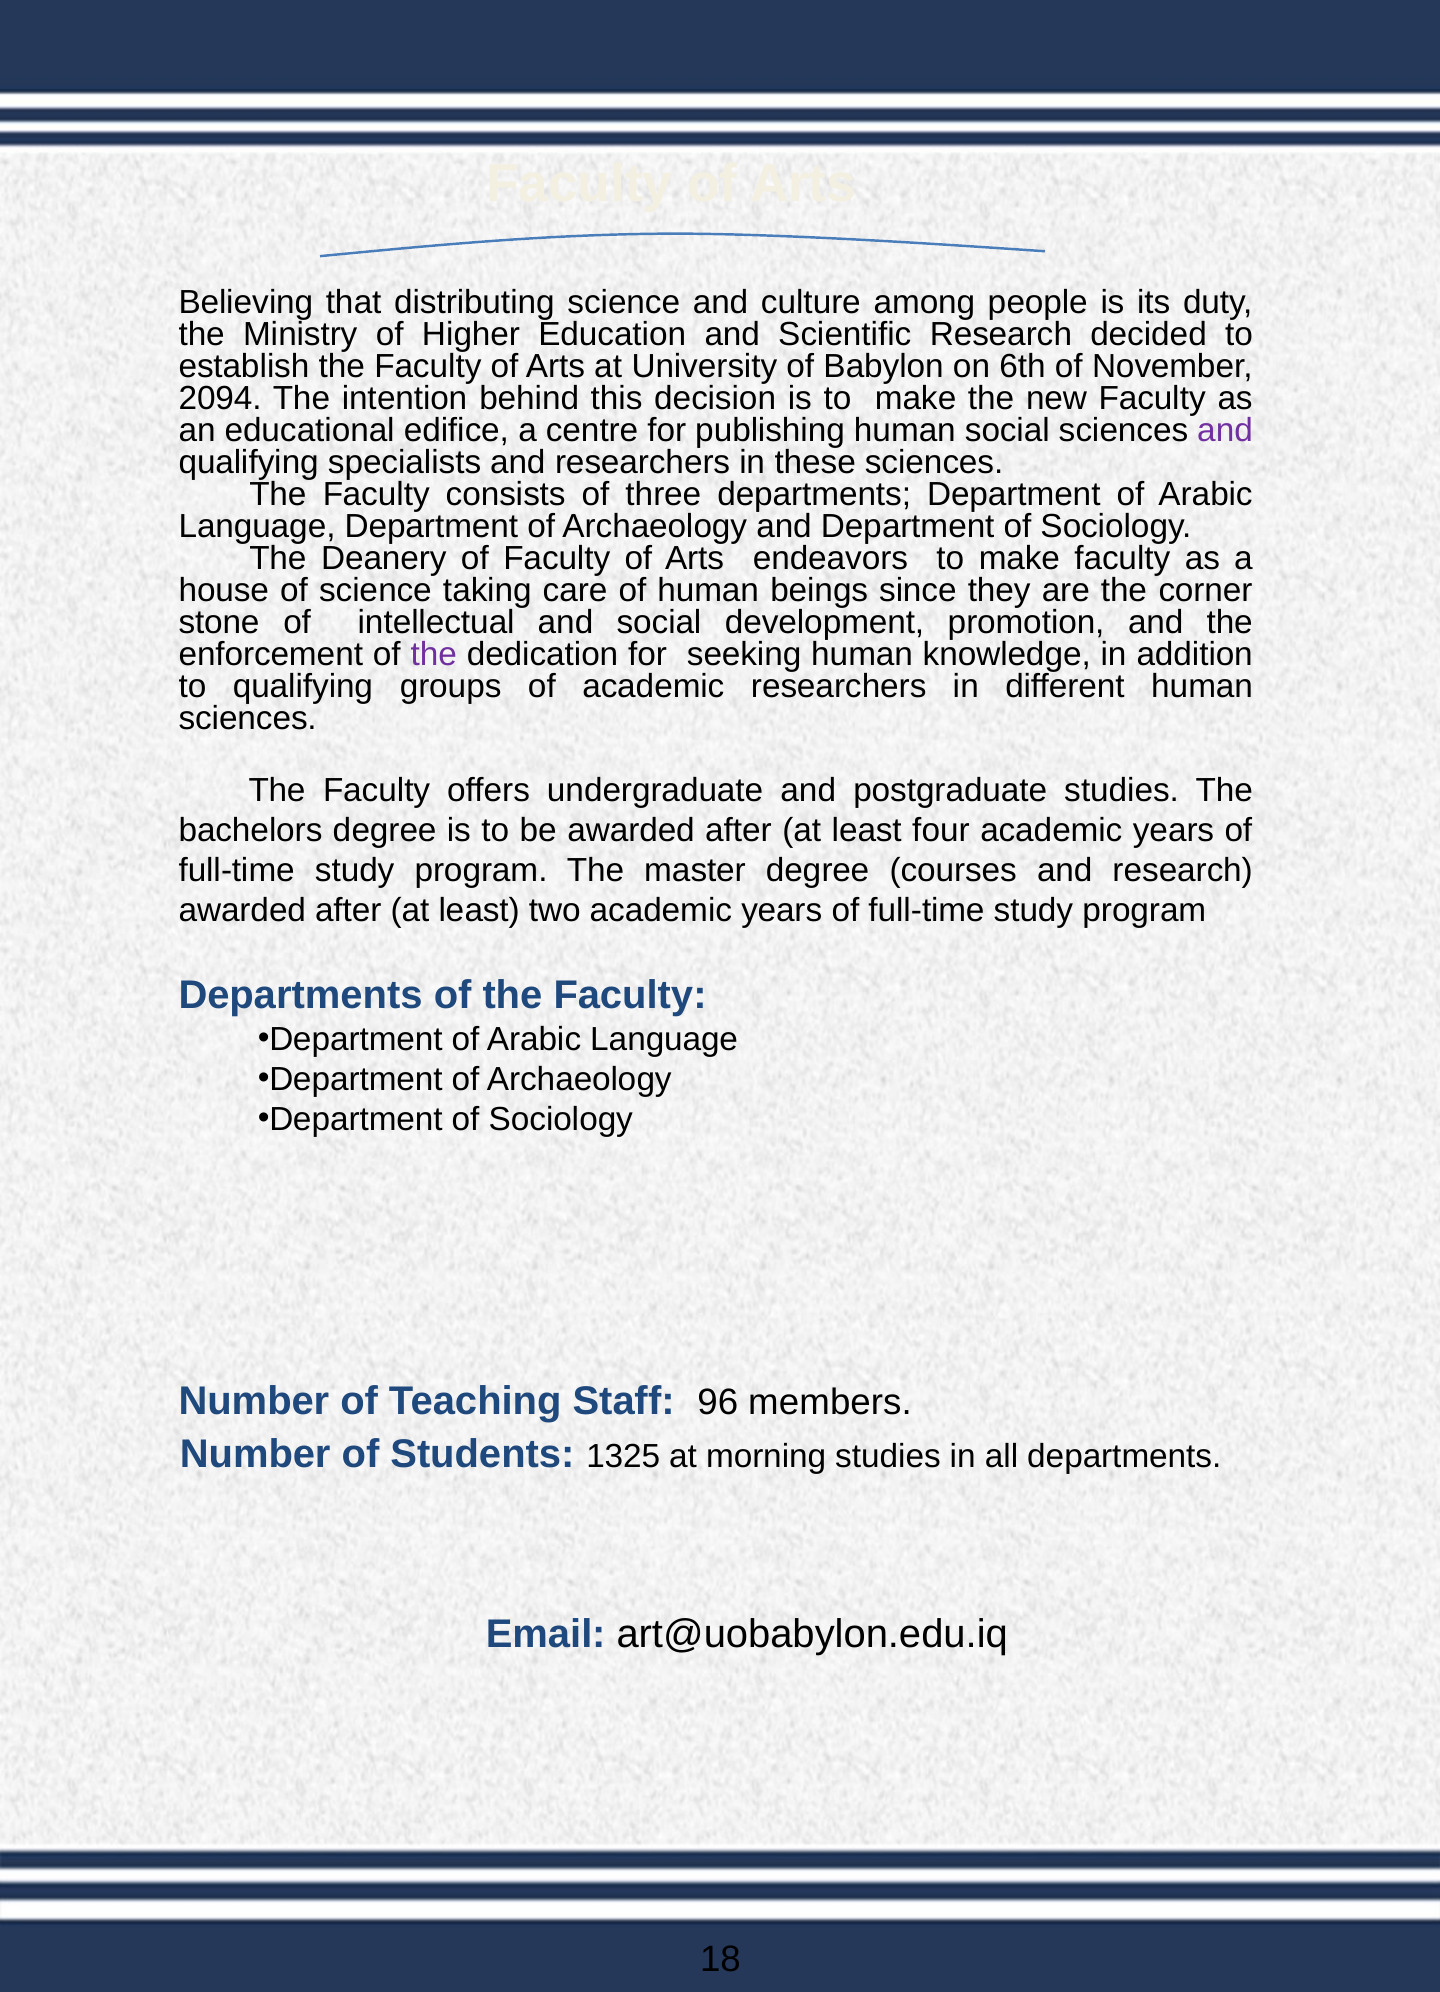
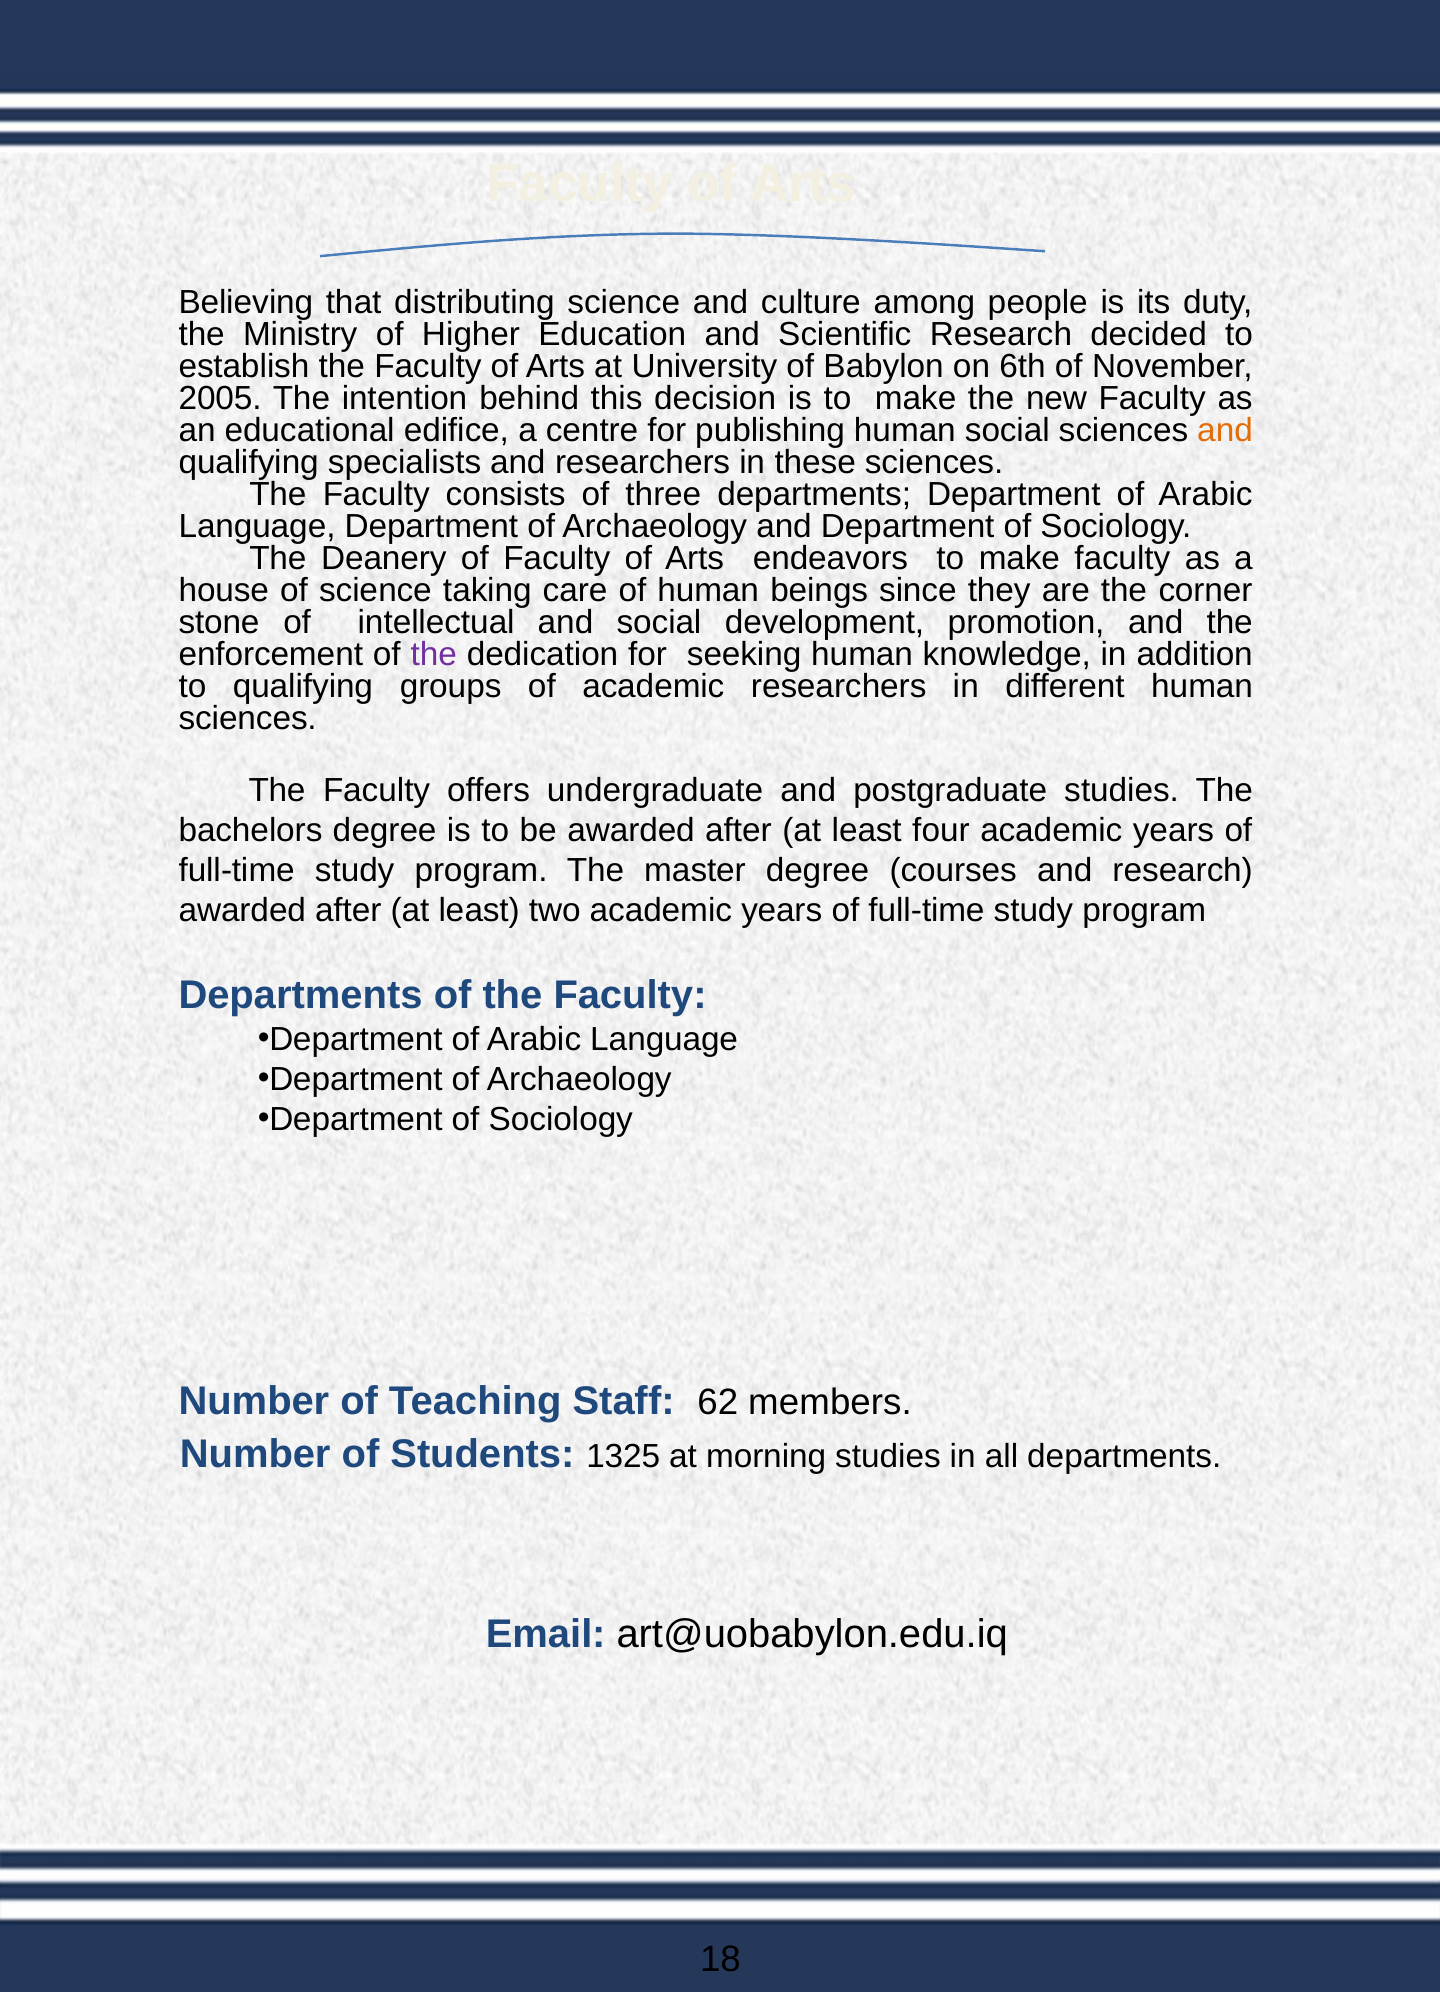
2094: 2094 -> 2005 (220, 399)
and colour: purple -> orange (1225, 431)
96: 96 -> 62 (718, 1403)
